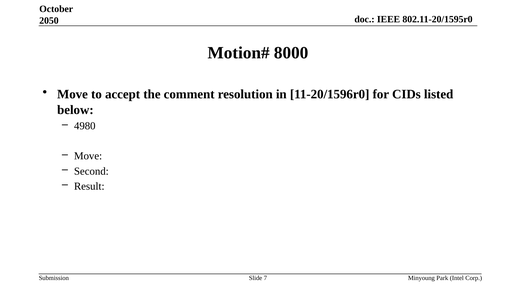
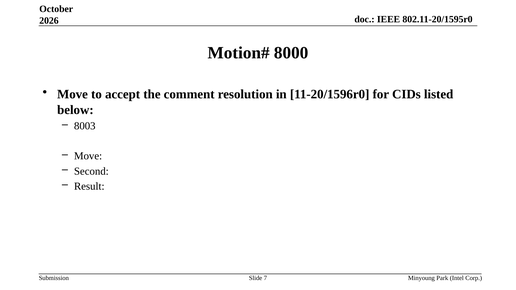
2050: 2050 -> 2026 (49, 21)
4980: 4980 -> 8003 (85, 126)
